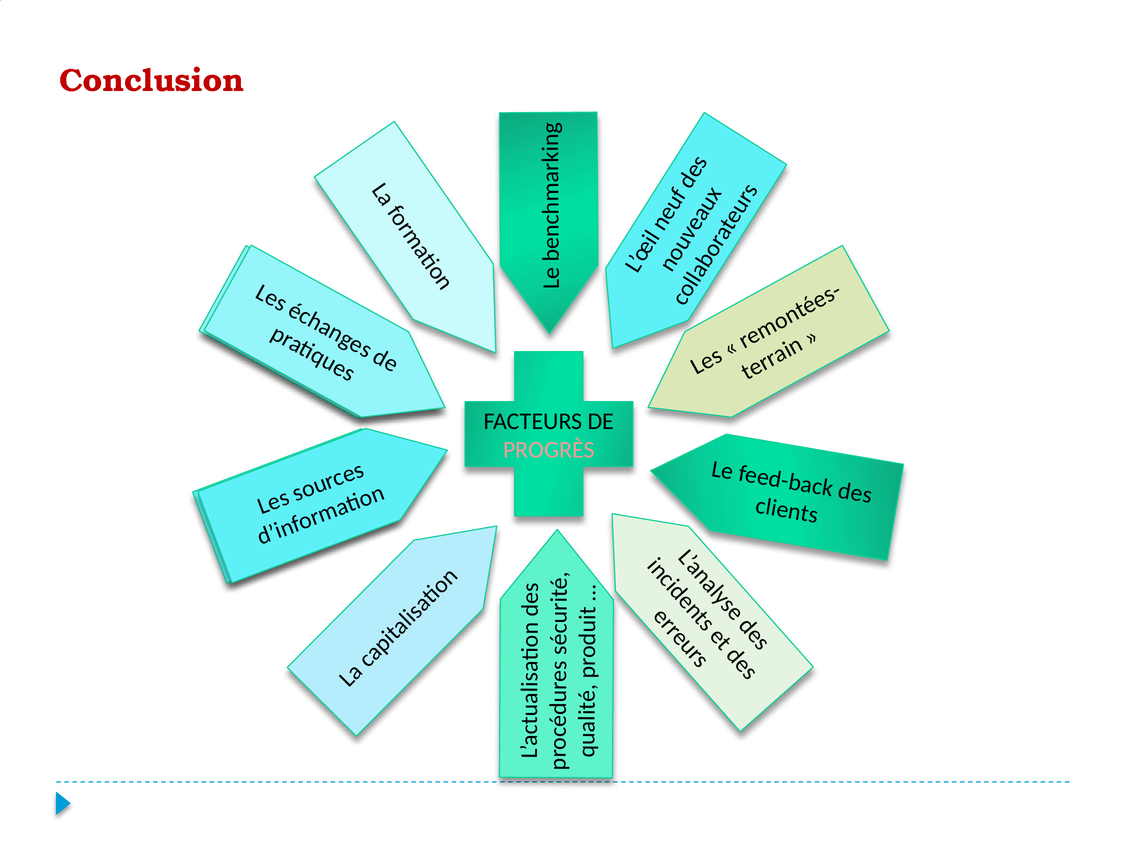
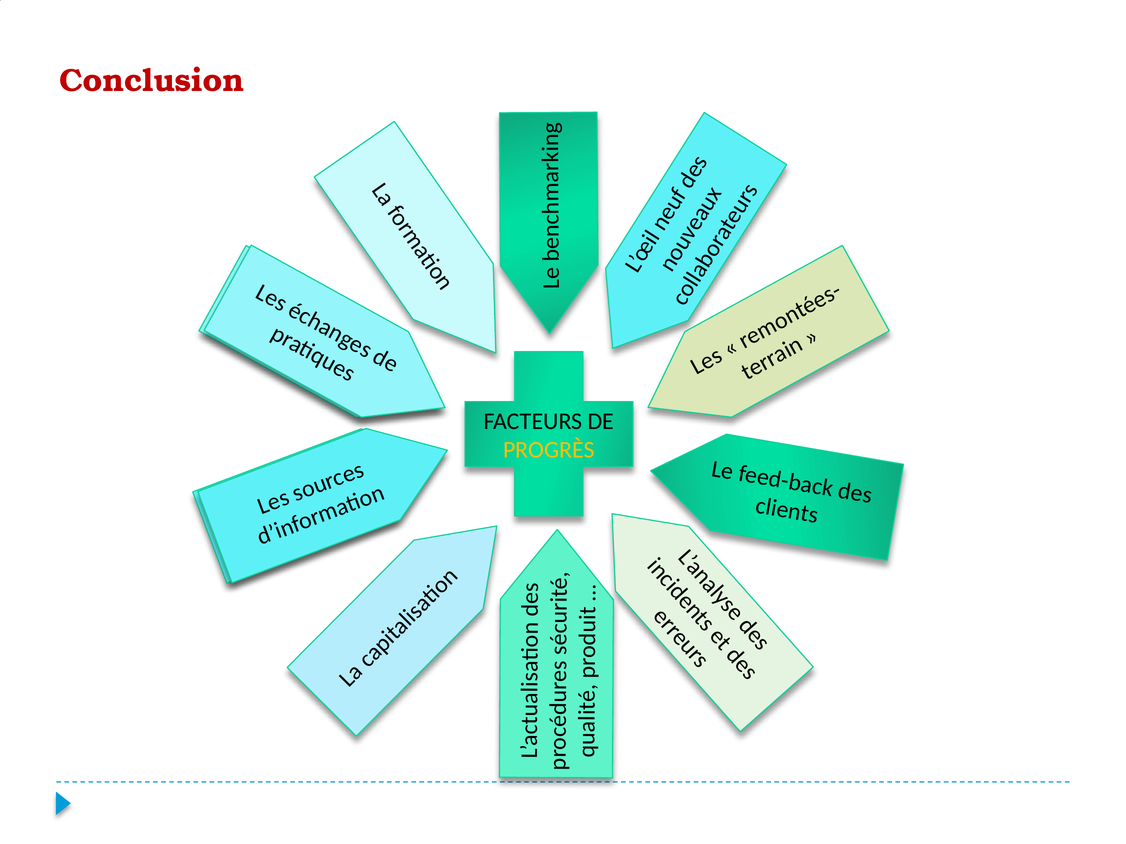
PROGRÈS colour: pink -> yellow (549, 450)
